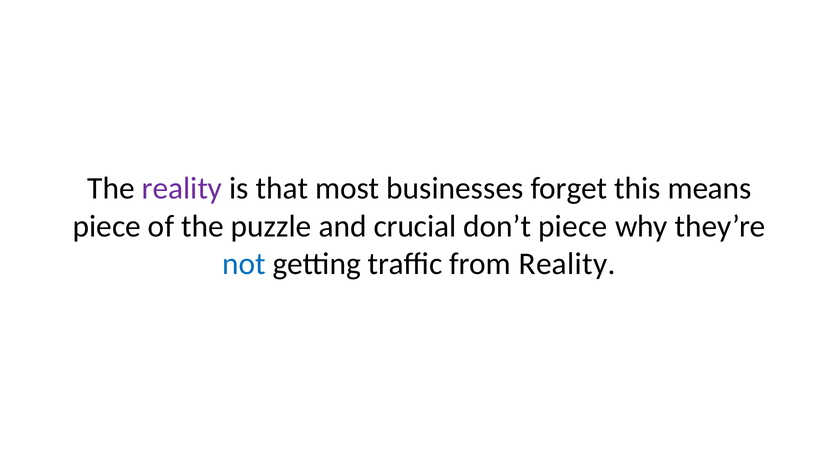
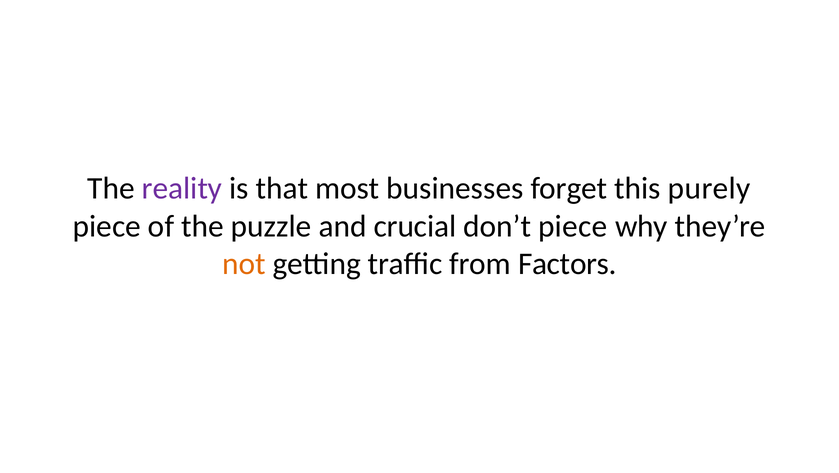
means: means -> purely (709, 188)
not colour: blue -> orange (244, 264)
from Reality: Reality -> Factors (567, 264)
